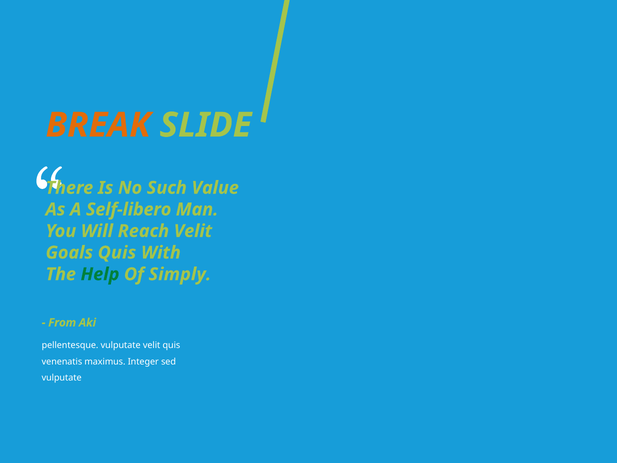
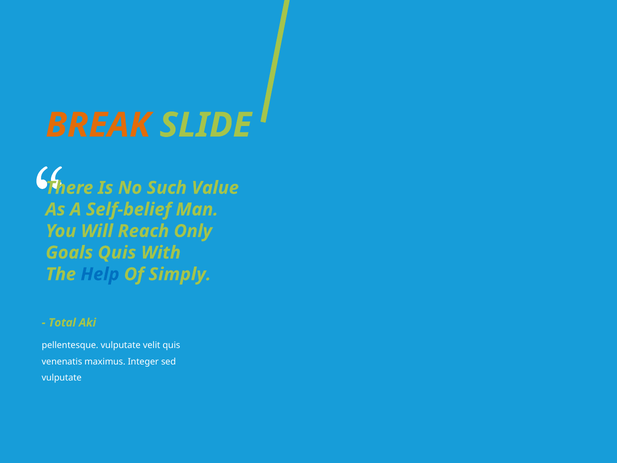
Self-libero: Self-libero -> Self-belief (129, 209)
Reach Velit: Velit -> Only (193, 231)
Help colour: green -> blue (100, 274)
From: From -> Total (62, 322)
